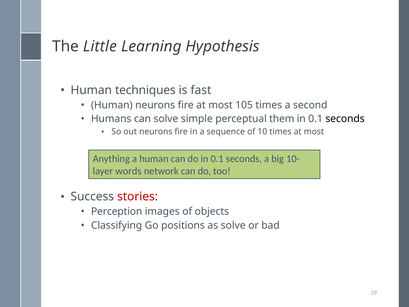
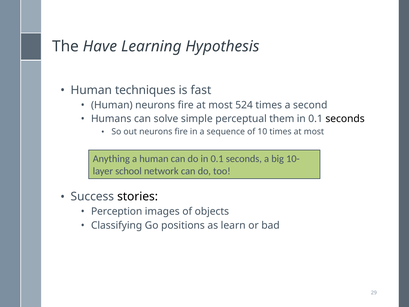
Little: Little -> Have (100, 46)
105: 105 -> 524 (244, 105)
words: words -> school (128, 171)
stories colour: red -> black (138, 197)
as solve: solve -> learn (233, 225)
